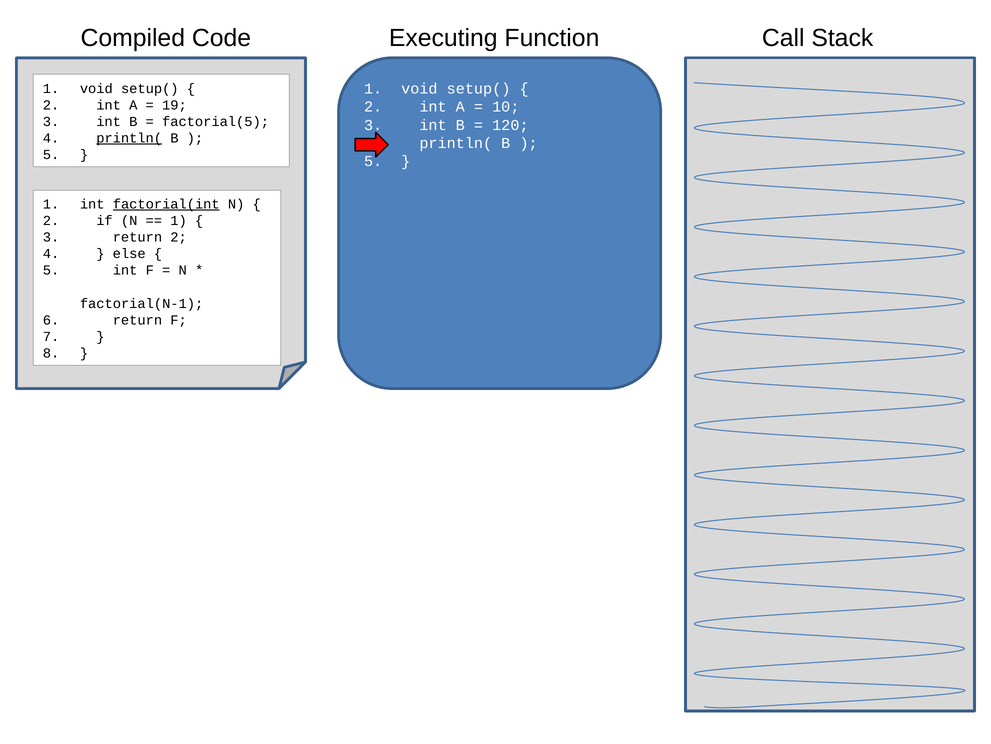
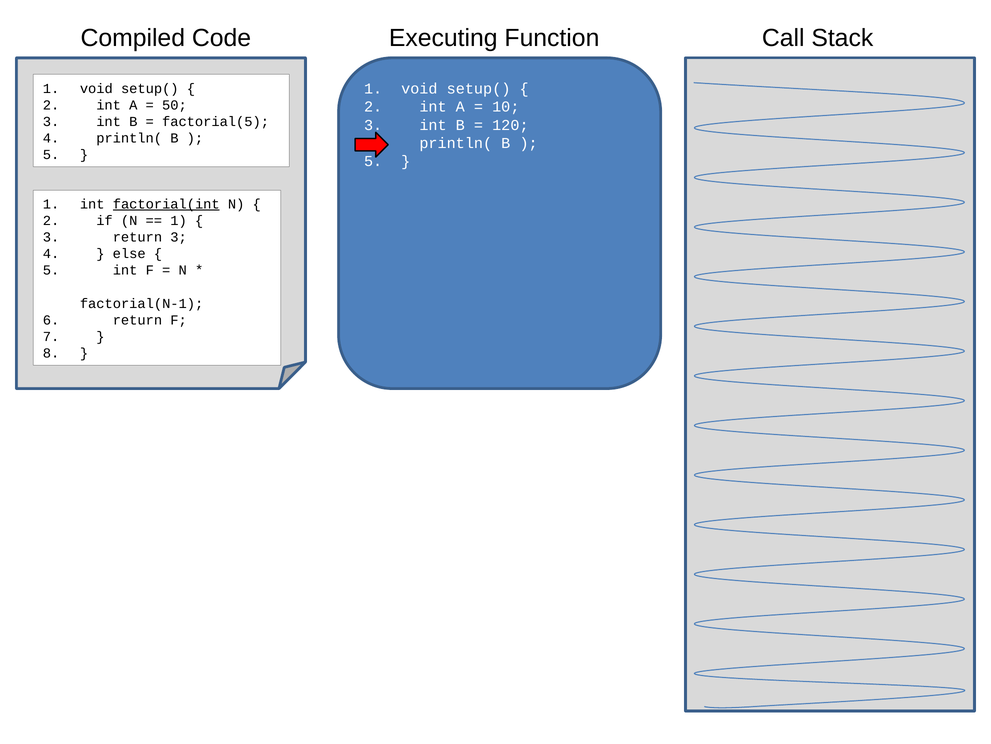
19: 19 -> 50 (174, 105)
println( underline: present -> none (129, 138)
return 2: 2 -> 3 (179, 237)
